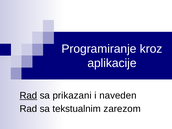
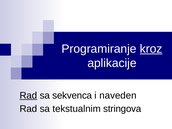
kroz underline: none -> present (151, 49)
prikazani: prikazani -> sekvenca (72, 95)
zarezom: zarezom -> stringova (122, 109)
